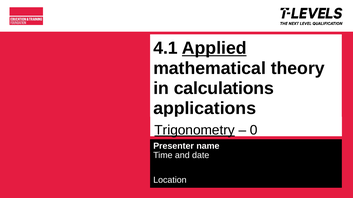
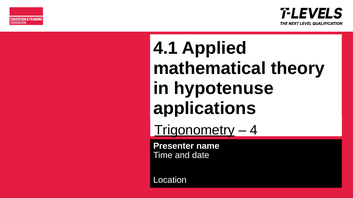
Applied underline: present -> none (214, 48)
calculations: calculations -> hypotenuse (224, 89)
0: 0 -> 4 (254, 130)
